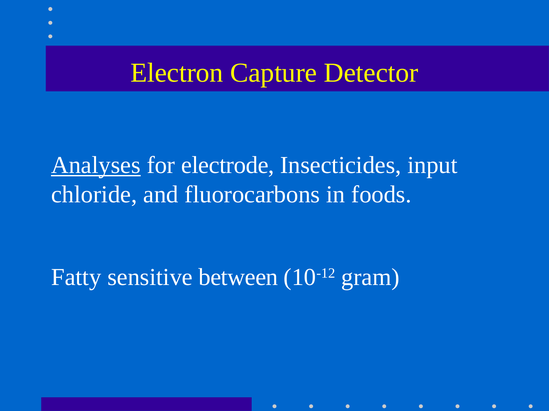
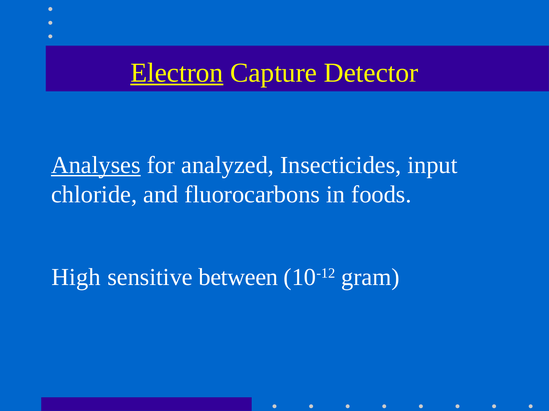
Electron underline: none -> present (177, 73)
electrode: electrode -> analyzed (228, 165)
Fatty: Fatty -> High (76, 278)
